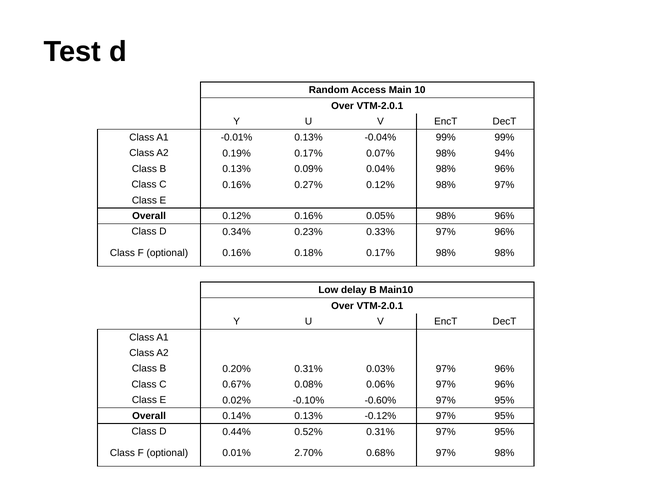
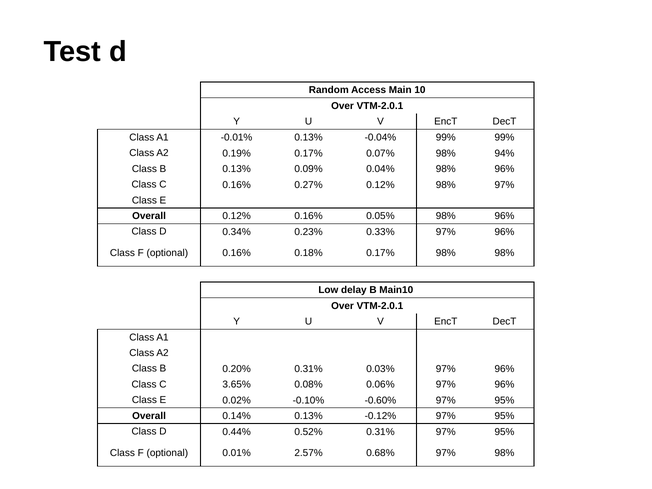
0.67%: 0.67% -> 3.65% (237, 385)
2.70%: 2.70% -> 2.57% (309, 453)
